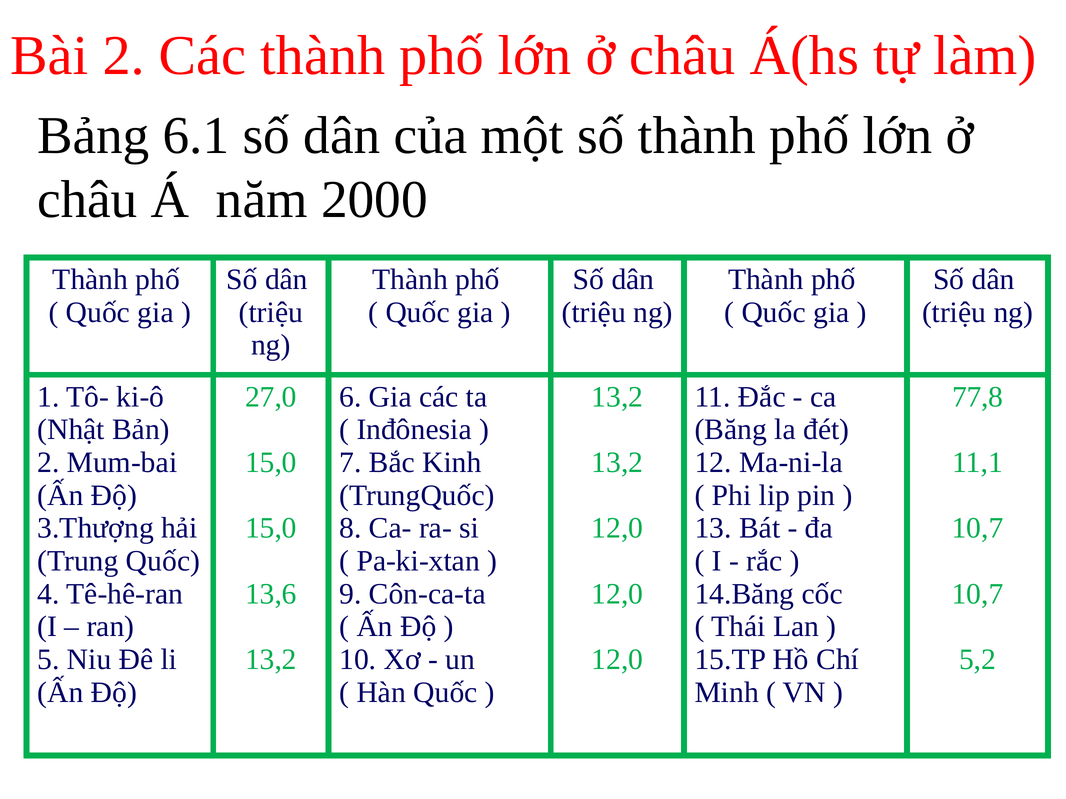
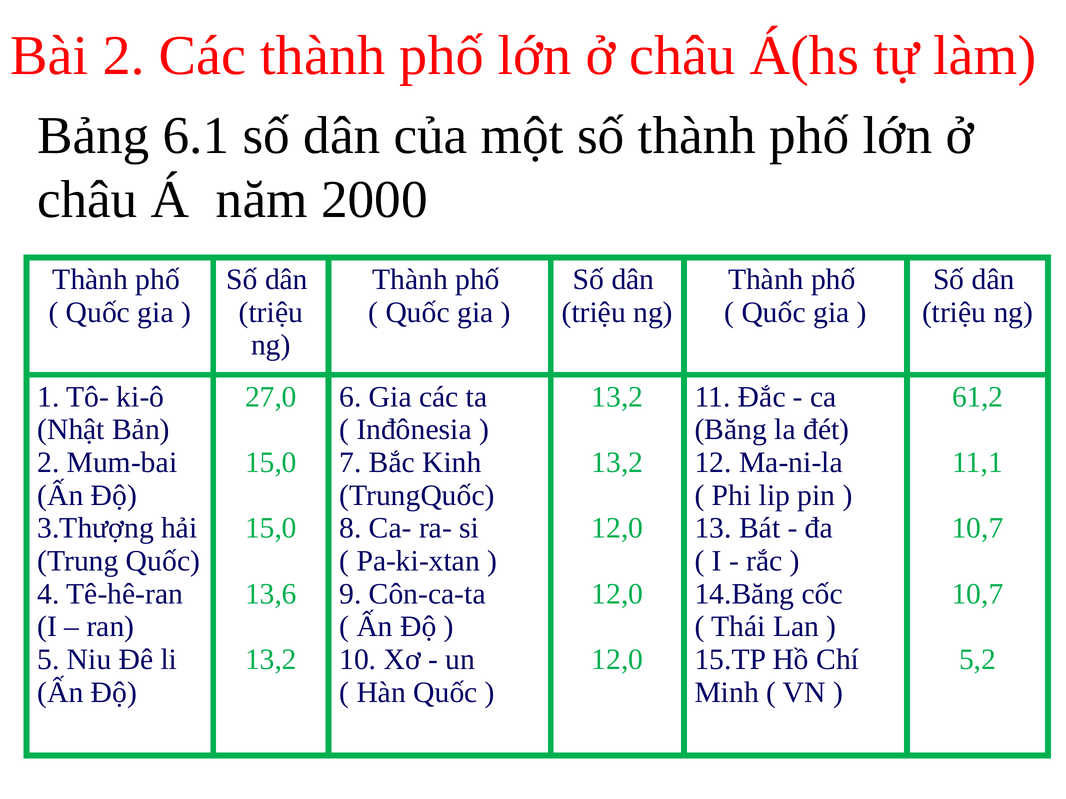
77,8: 77,8 -> 61,2 (978, 397)
